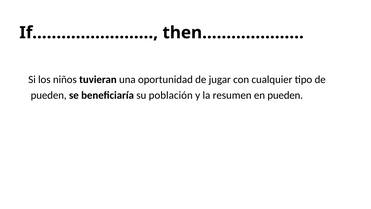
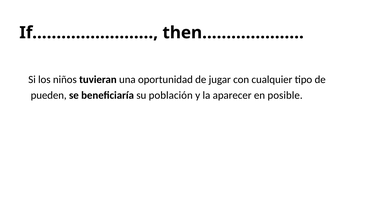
resumen: resumen -> aparecer (232, 95)
en pueden: pueden -> posible (285, 95)
